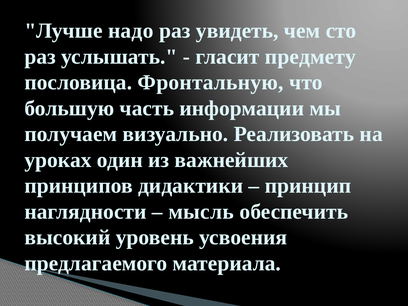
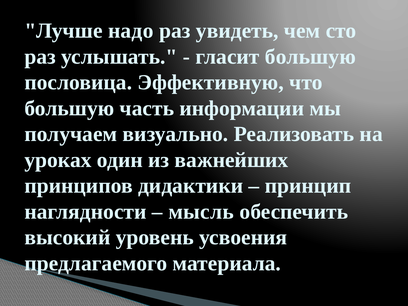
гласит предмету: предмету -> большую (310, 57)
Фронтальную: Фронтальную -> Эффективную (211, 82)
